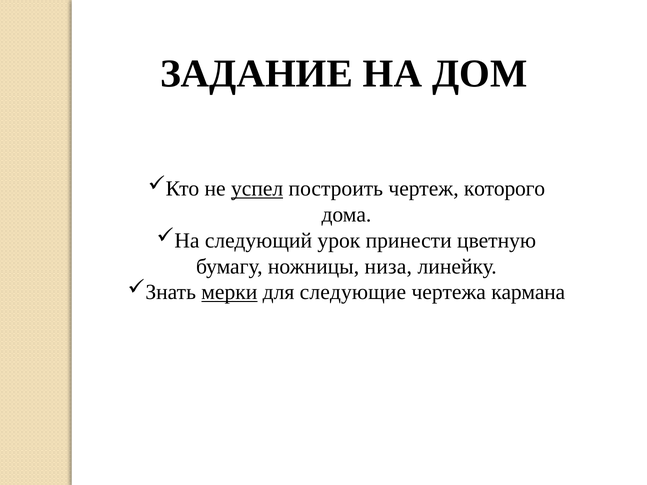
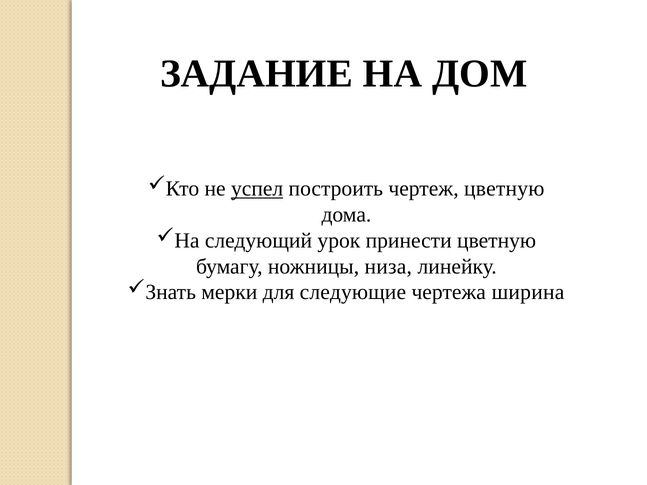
чертеж которого: которого -> цветную (504, 189)
мерки underline: present -> none (229, 292)
кармана: кармана -> ширина (528, 292)
